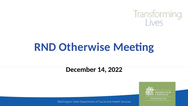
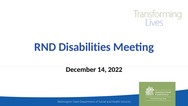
Otherwise: Otherwise -> Disabilities (85, 47)
